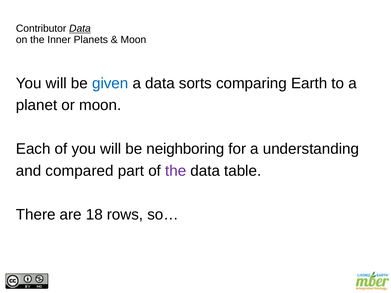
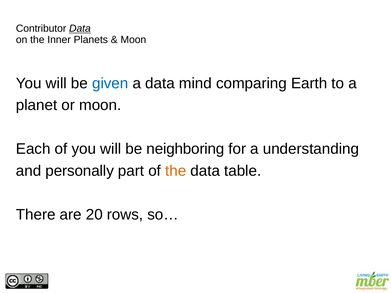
sorts: sorts -> mind (195, 83)
compared: compared -> personally (80, 171)
the colour: purple -> orange (176, 171)
18: 18 -> 20 (94, 215)
